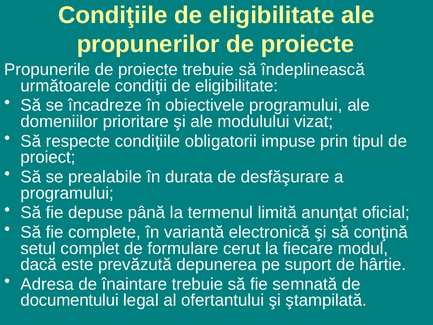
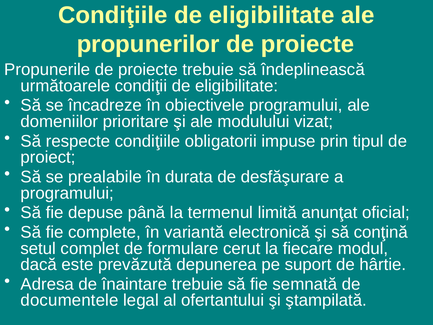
documentului: documentului -> documentele (70, 300)
